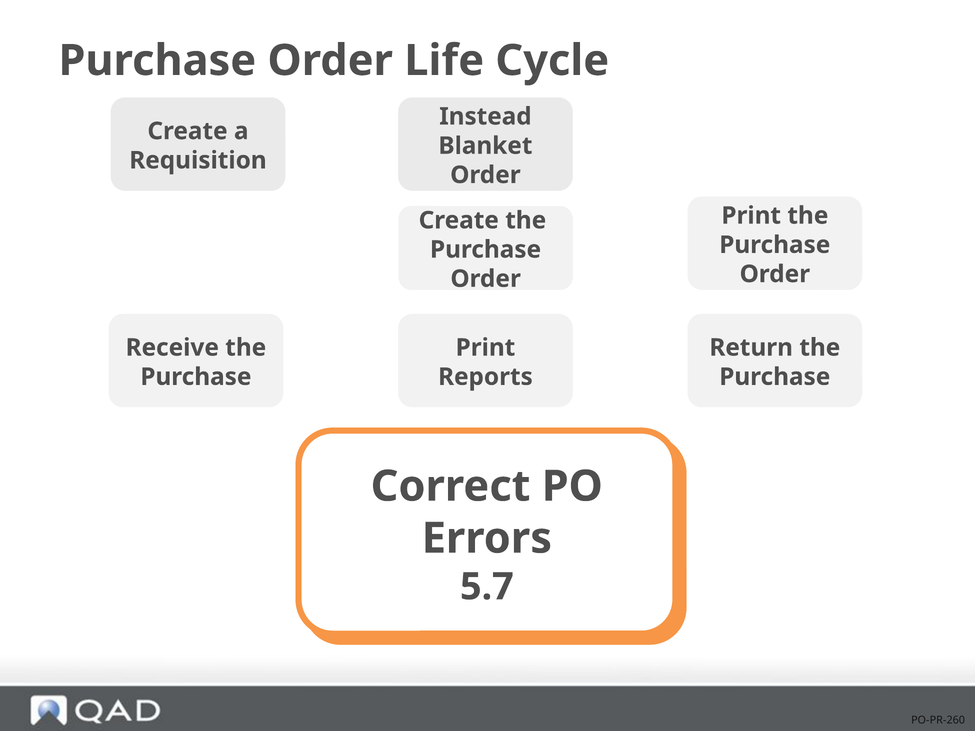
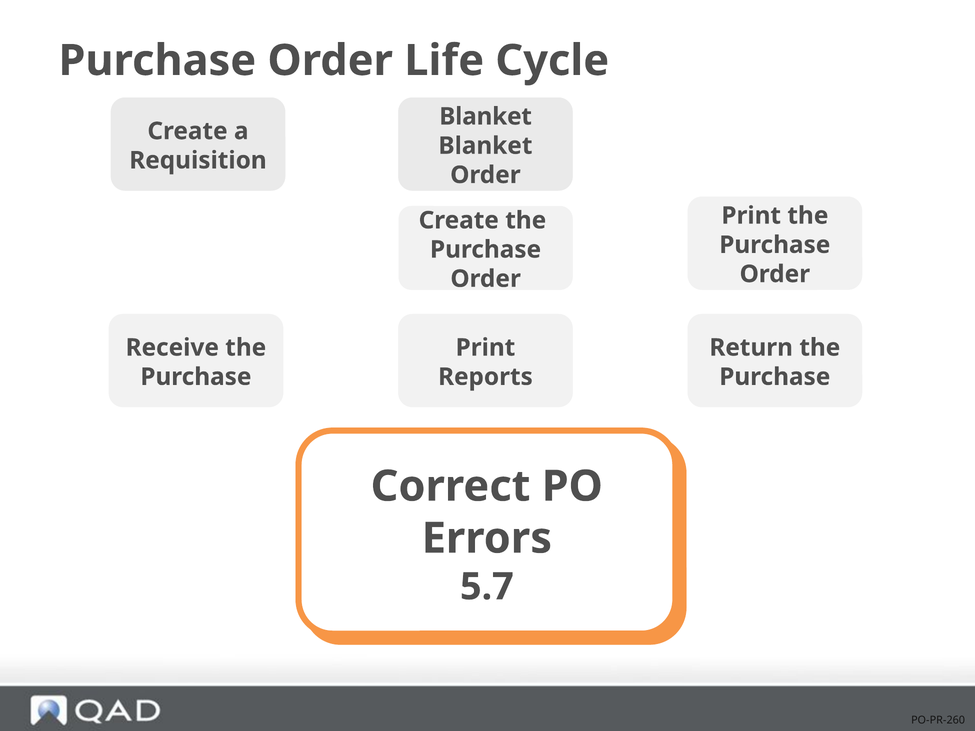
Instead: Instead -> Blanket (486, 117)
